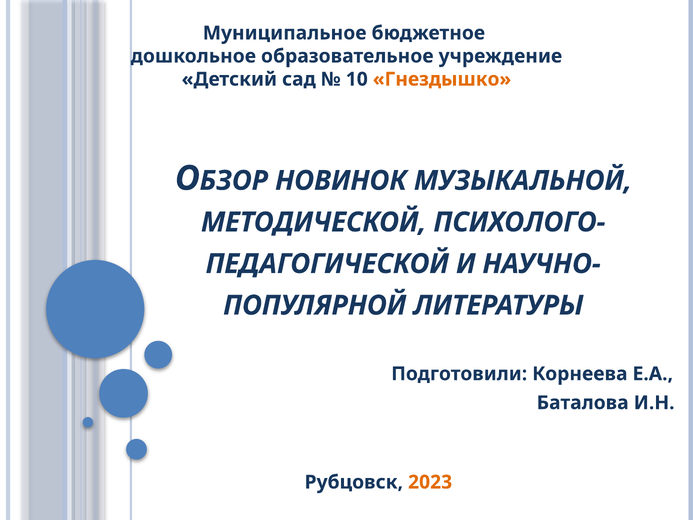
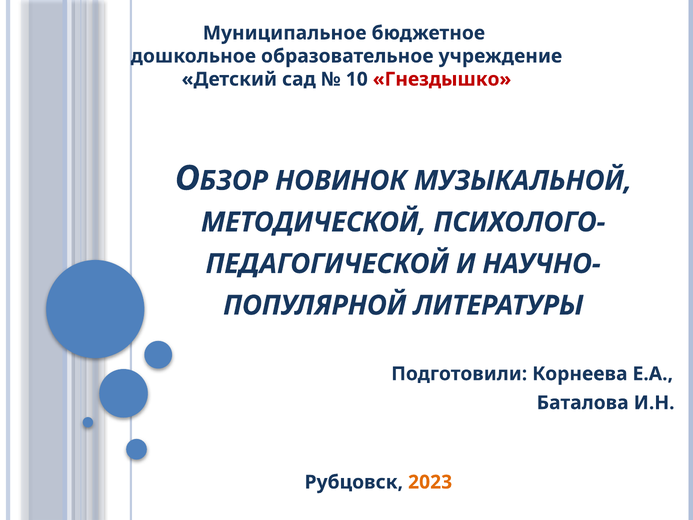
Гнездышко colour: orange -> red (442, 79)
